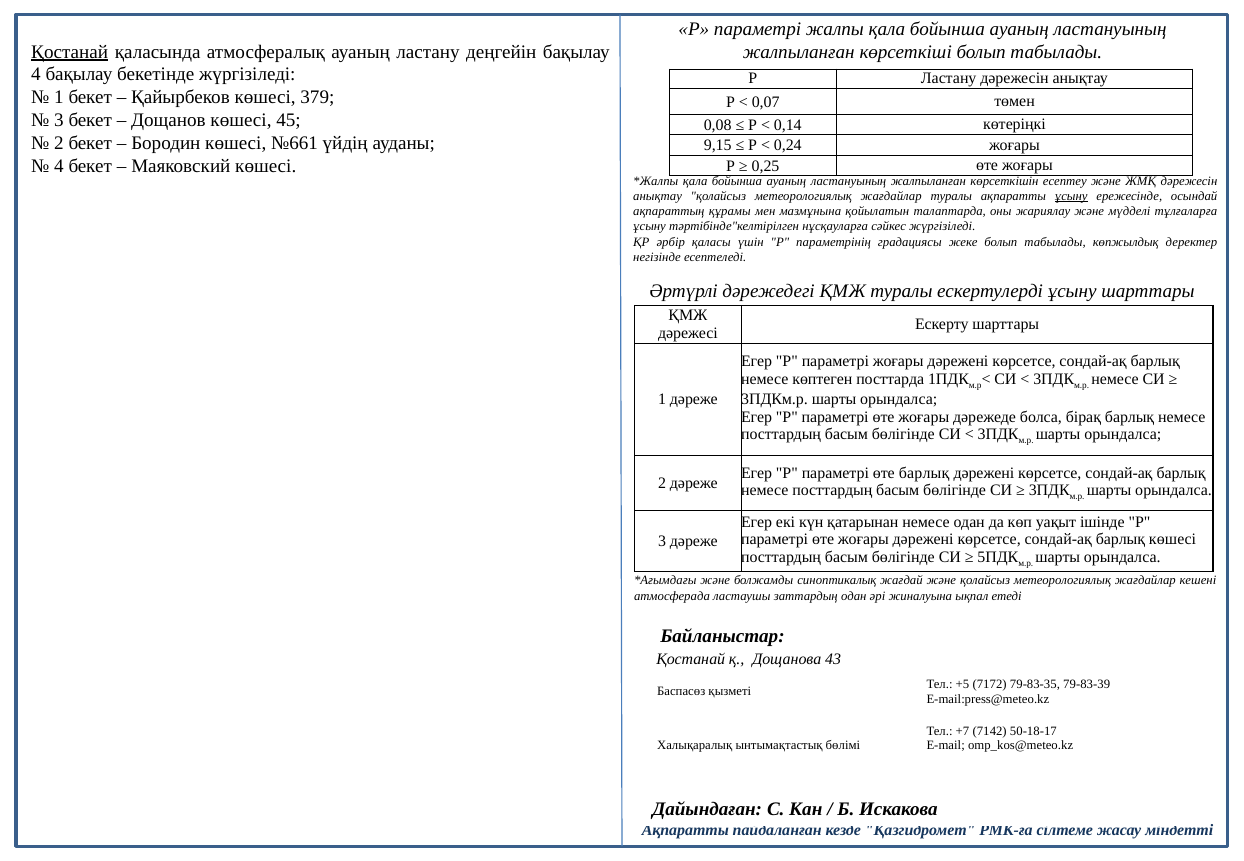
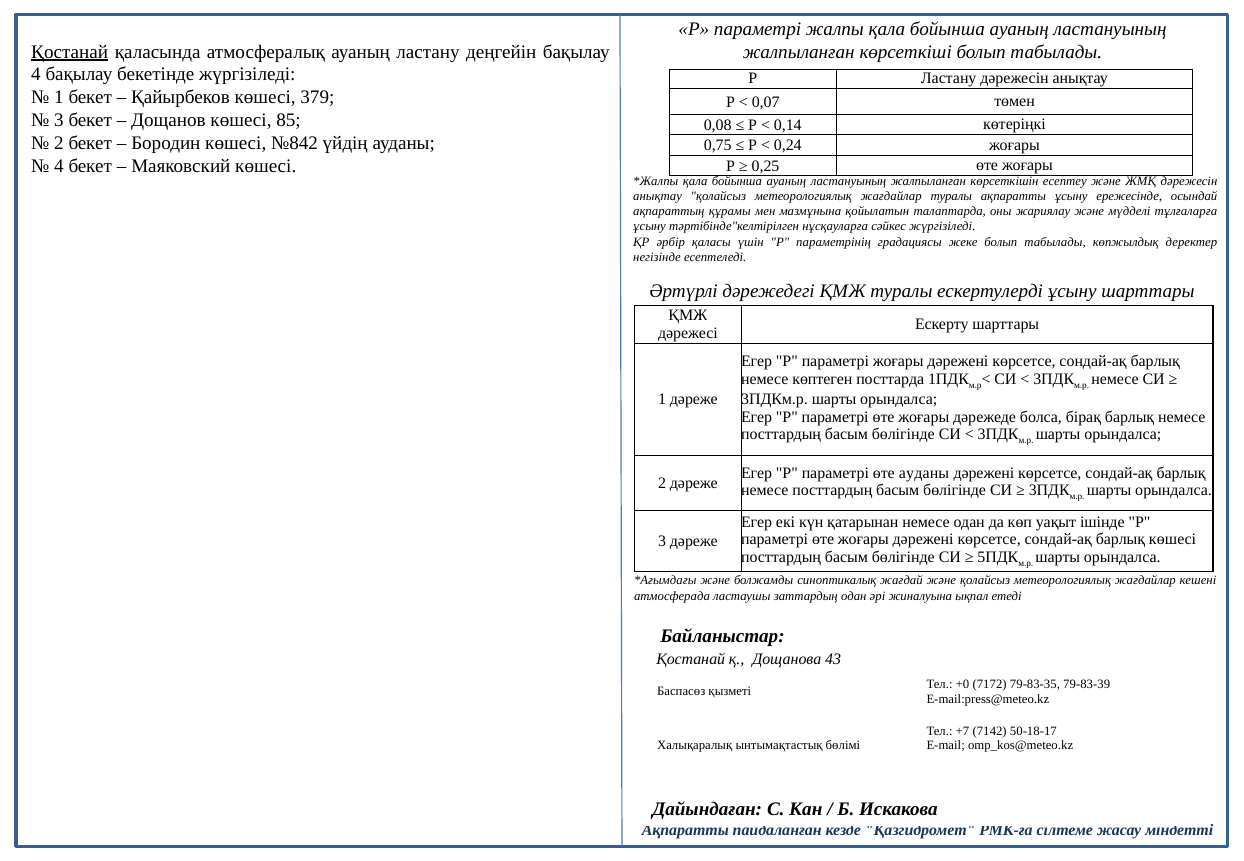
45: 45 -> 85 (289, 121)
№661: №661 -> №842 (295, 144)
9,15: 9,15 -> 0,75 (718, 146)
ұсыну underline: present -> none (1071, 196)
өте барлық: барлық -> ауданы (924, 473)
+5: +5 -> +0 (963, 685)
